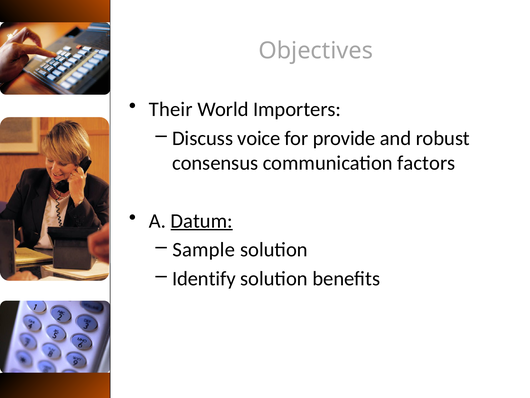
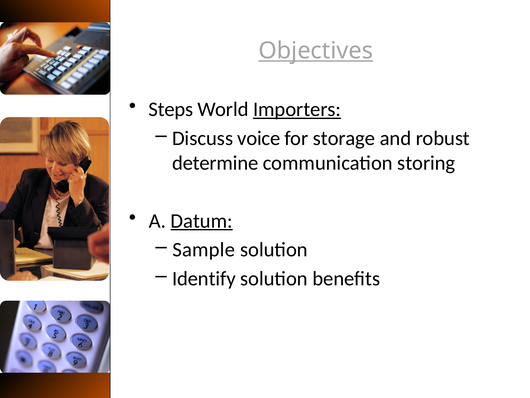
Objectives underline: none -> present (316, 51)
Their: Their -> Steps (171, 109)
Importers underline: none -> present (297, 109)
provide: provide -> storage (344, 138)
consensus: consensus -> determine (215, 163)
factors: factors -> storing (426, 163)
